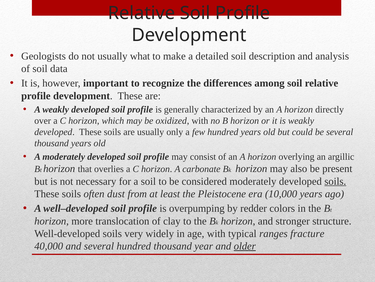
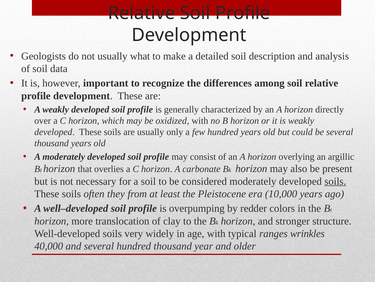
dust: dust -> they (116, 193)
fracture: fracture -> wrinkles (307, 233)
older underline: present -> none (245, 246)
